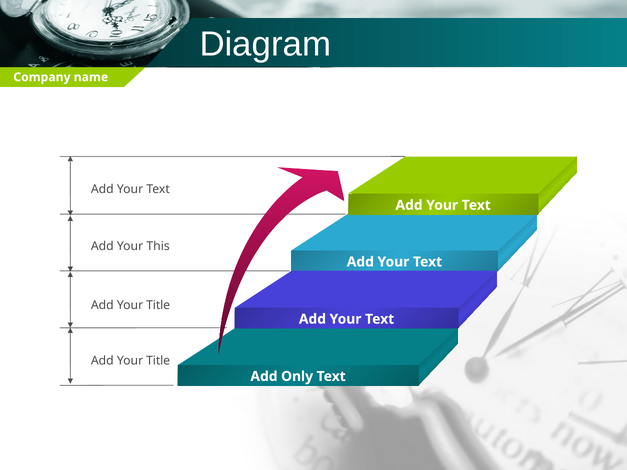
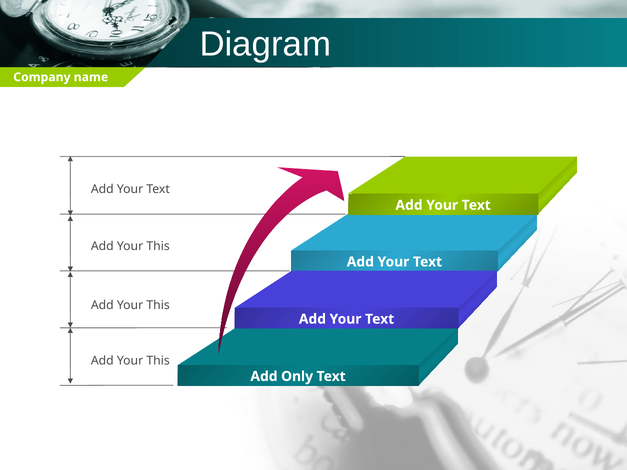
Title: Title -> This (158, 305)
Title: Title -> This (158, 361)
